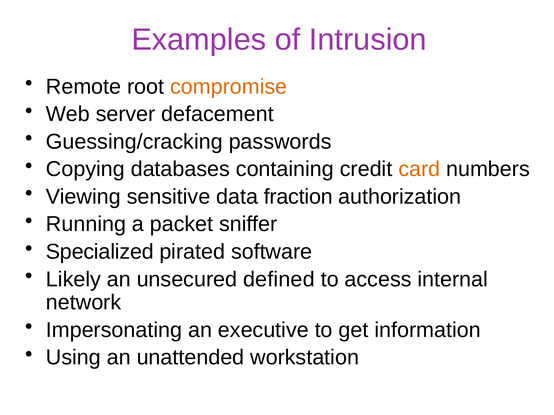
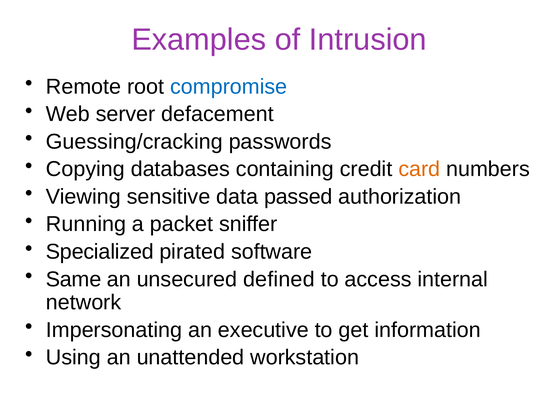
compromise colour: orange -> blue (229, 87)
fraction: fraction -> passed (298, 197)
Likely: Likely -> Same (74, 280)
